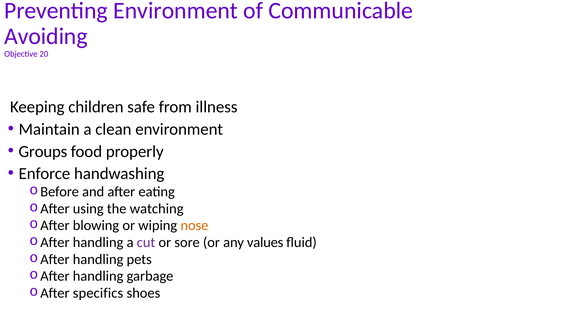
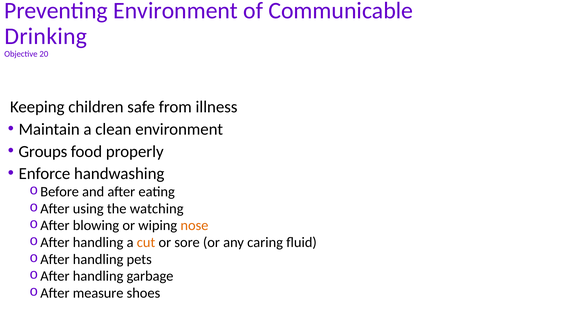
Avoiding: Avoiding -> Drinking (46, 36)
cut colour: purple -> orange (146, 242)
values: values -> caring (265, 242)
specifics: specifics -> measure (98, 293)
